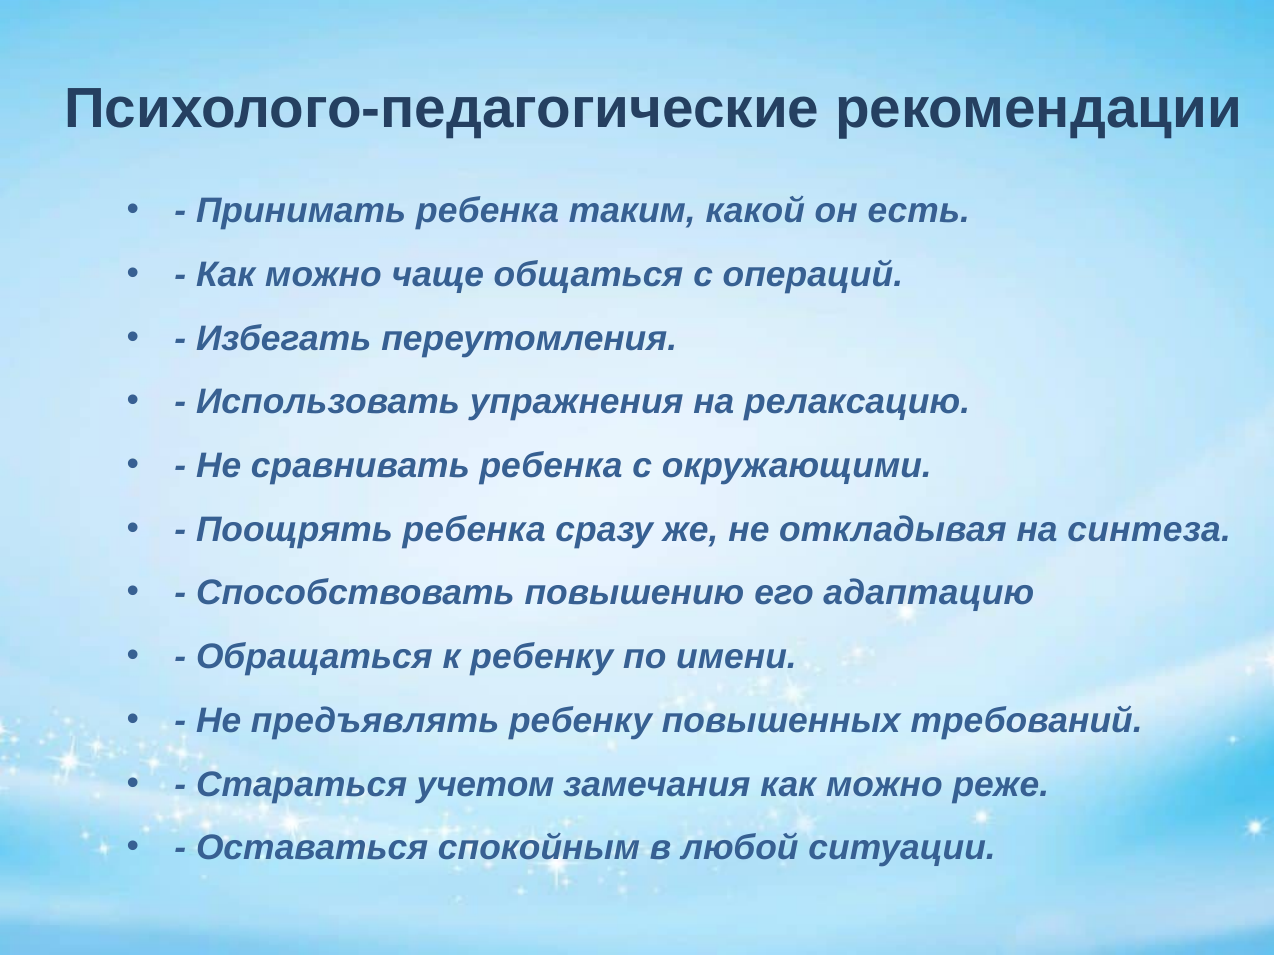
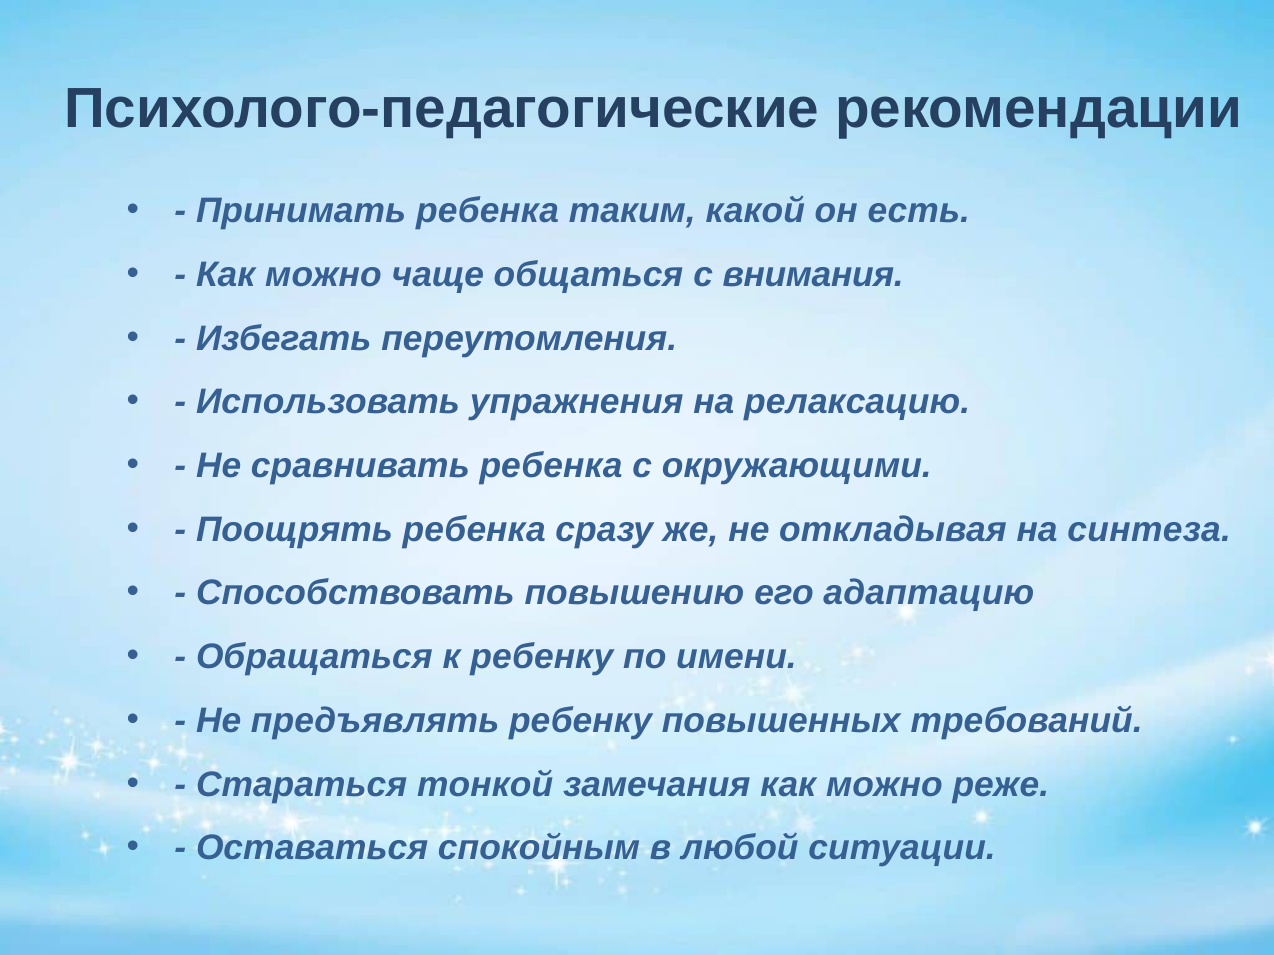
операций: операций -> внимания (813, 275)
учетом: учетом -> тонкой (485, 785)
